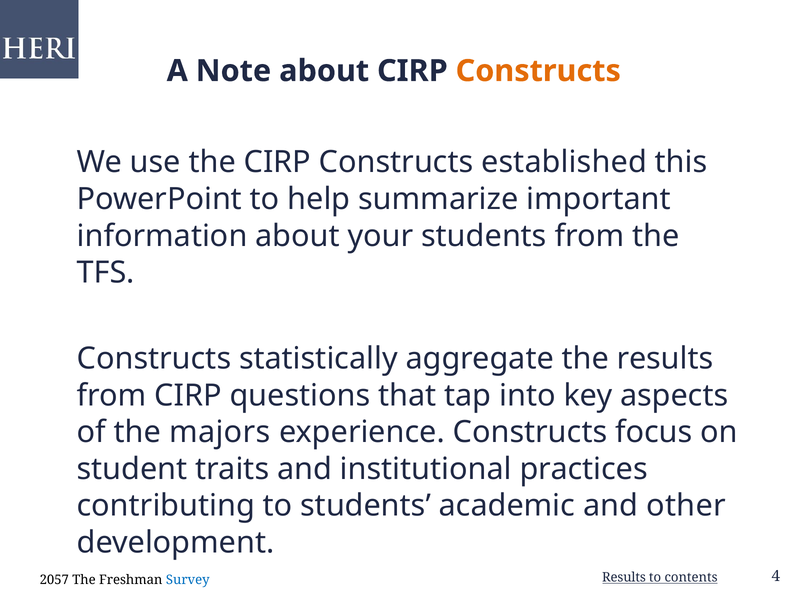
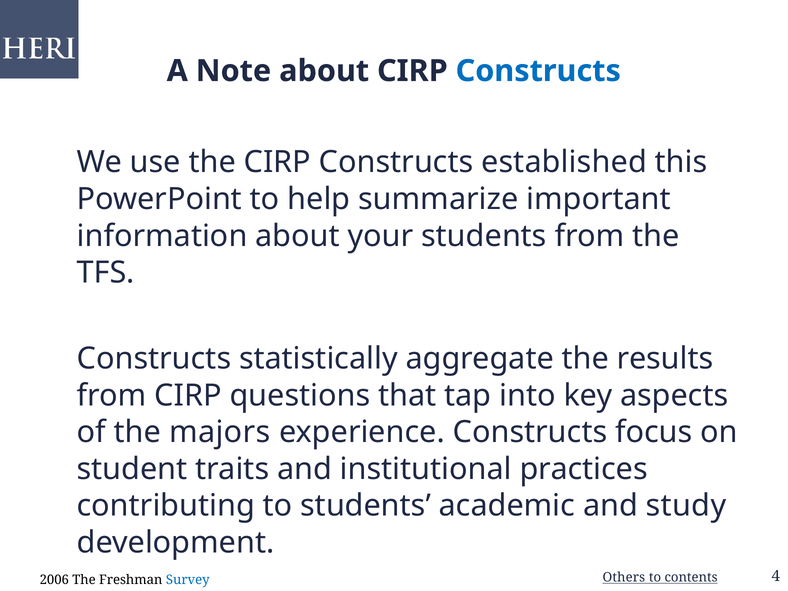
Constructs colour: orange -> blue (538, 71)
other: other -> study (686, 506)
Results: Results -> Others (624, 577)
2057: 2057 -> 2006 (54, 580)
